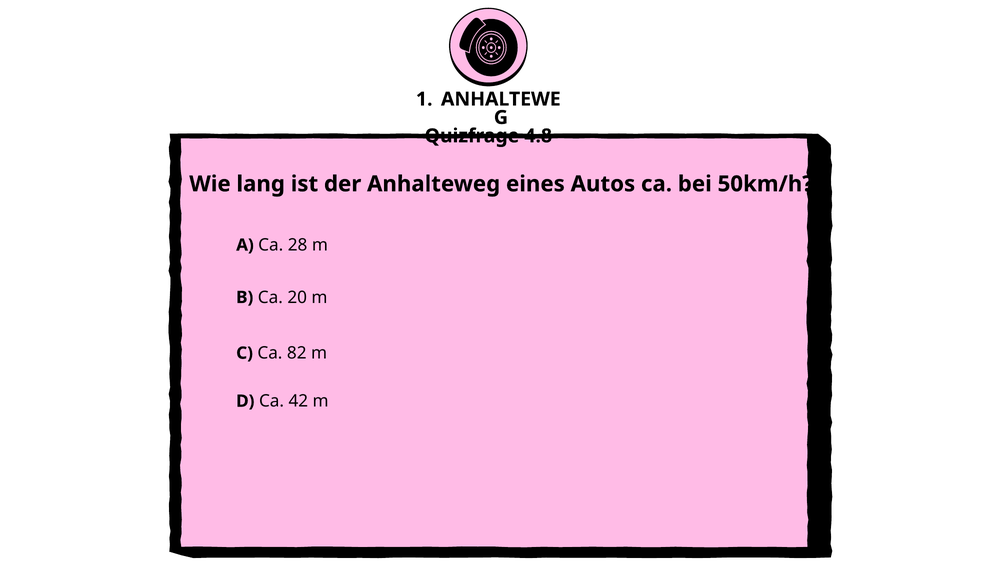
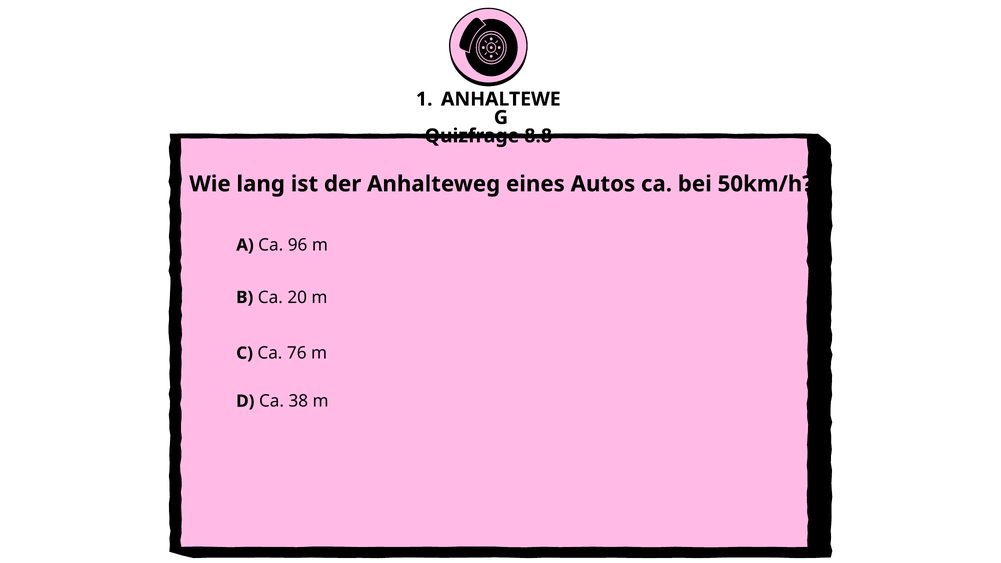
4.8: 4.8 -> 8.8 (538, 136)
28: 28 -> 96 (298, 245)
82: 82 -> 76 (297, 353)
42: 42 -> 38 (298, 401)
